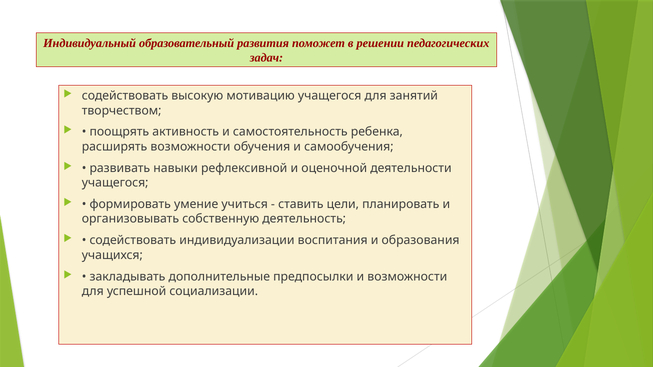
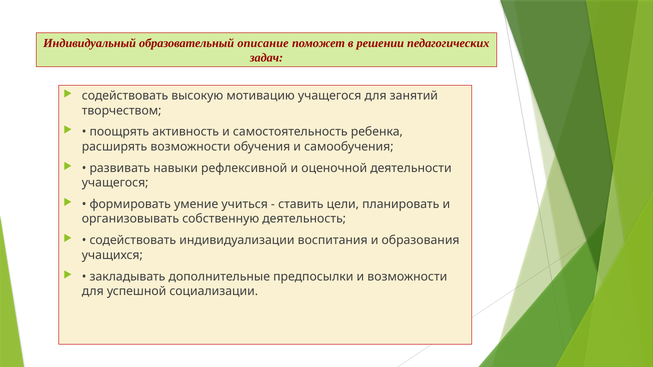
развития: развития -> описание (263, 43)
